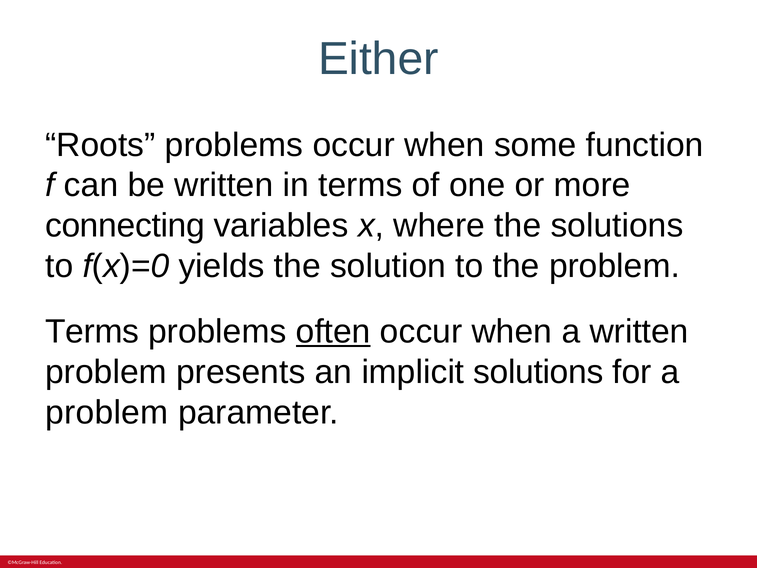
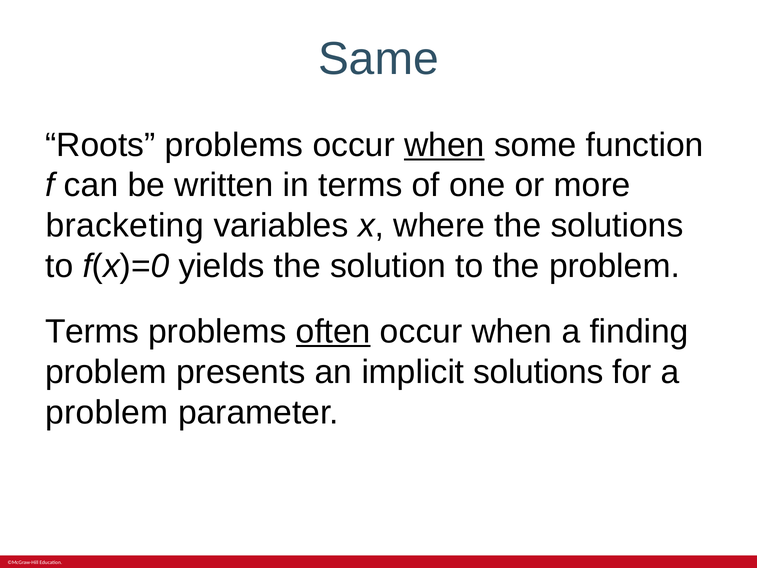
Either: Either -> Same (378, 59)
when underline: none -> present (444, 145)
connecting: connecting -> bracketing (125, 226)
a written: written -> finding (639, 332)
